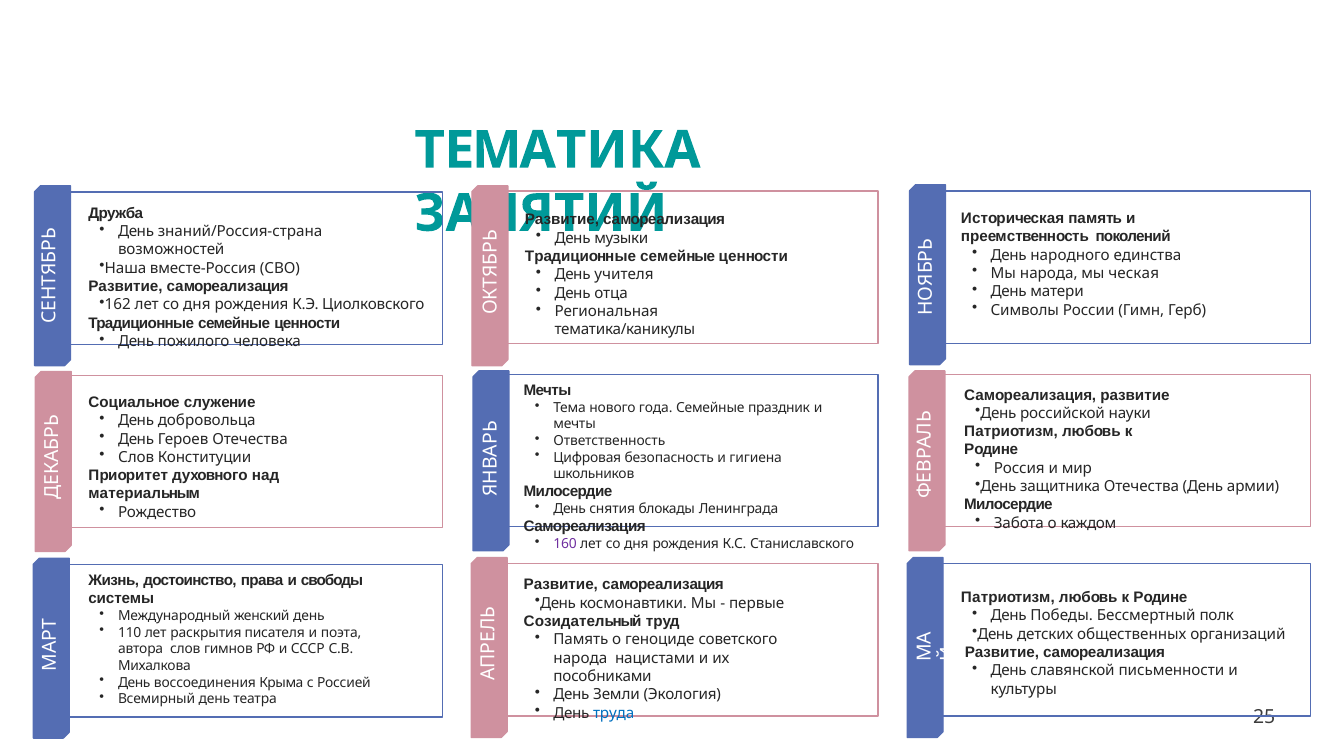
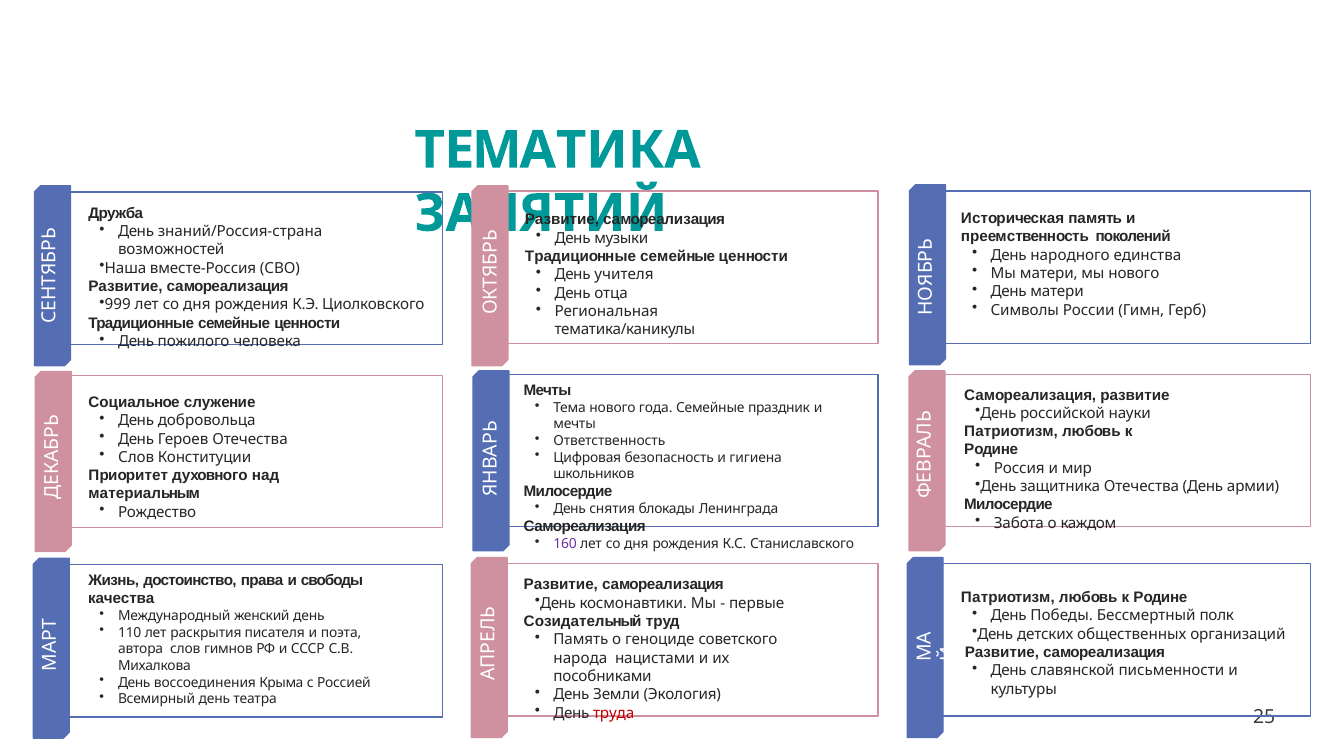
Мы народа: народа -> матери (1049, 273)
мы ческая: ческая -> нового (1134, 273)
162: 162 -> 999 (118, 305)
системы: системы -> качества (121, 599)
труда colour: blue -> red (614, 713)
